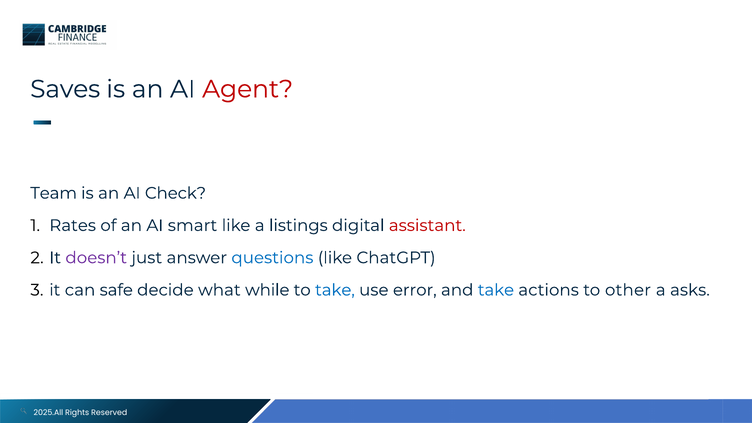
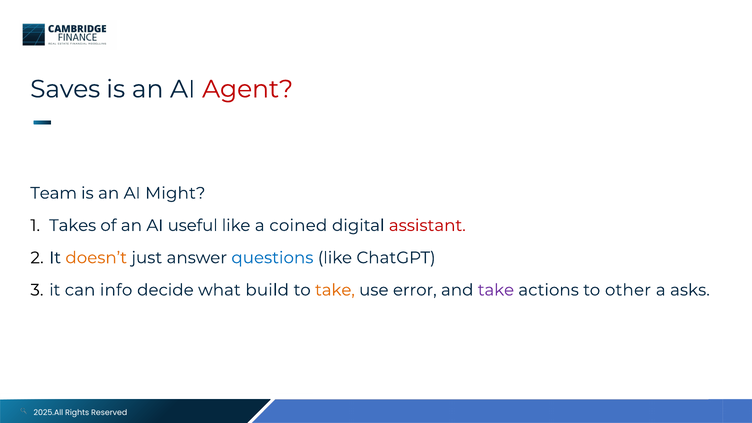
Check: Check -> Might (175, 193)
Rates: Rates -> Takes (73, 225)
smart: smart -> useful (193, 225)
listings: listings -> coined (298, 225)
doesn’t colour: purple -> orange (96, 258)
safe: safe -> info (116, 290)
while: while -> build (267, 290)
take colour: blue -> orange (335, 290)
take colour: blue -> purple (496, 290)
